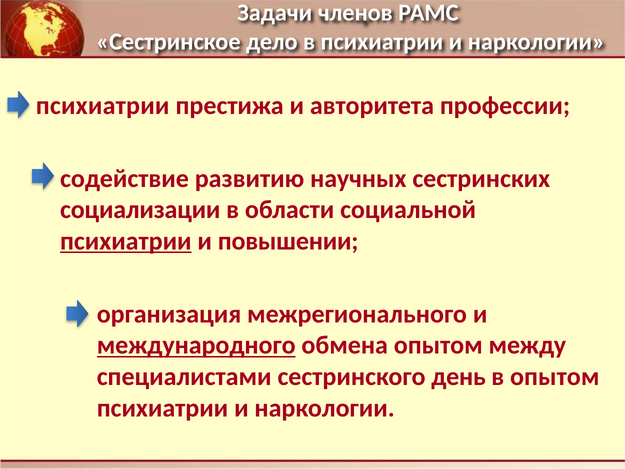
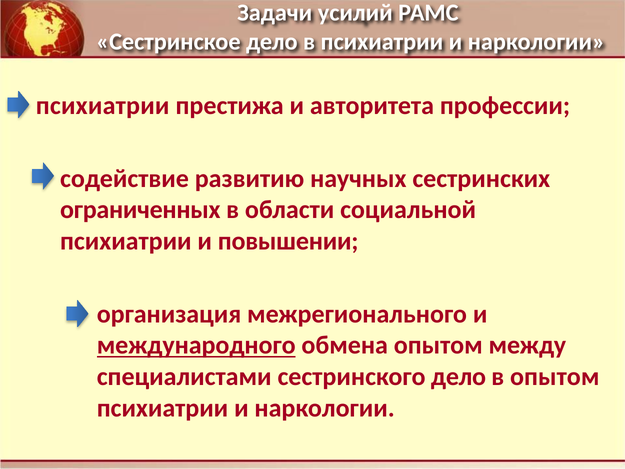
членов: членов -> усилий (355, 13)
социализации: социализации -> ограниченных (140, 210)
психиатрии underline: present -> none (126, 241)
сестринского день: день -> дело (459, 376)
